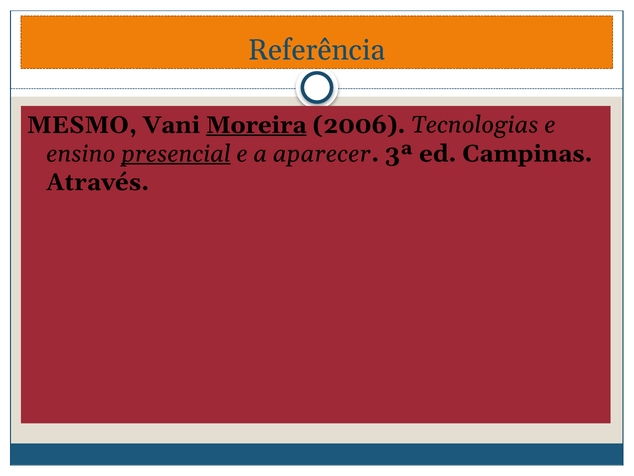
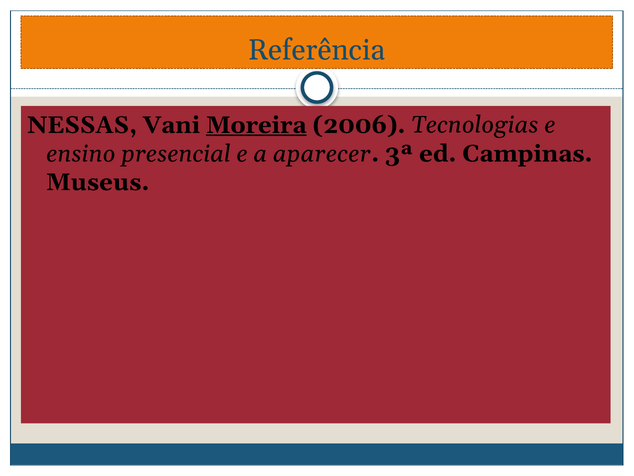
MESMO: MESMO -> NESSAS (82, 125)
presencial underline: present -> none (176, 153)
Através: Através -> Museus (98, 182)
